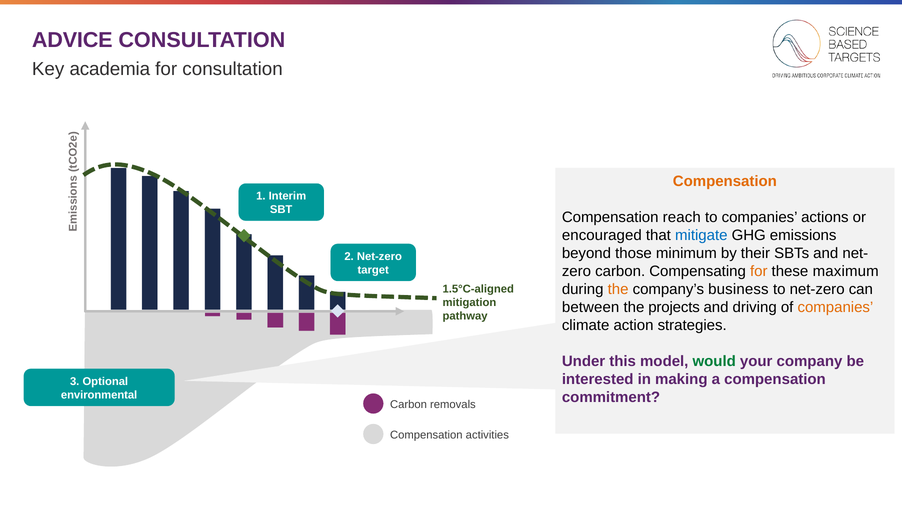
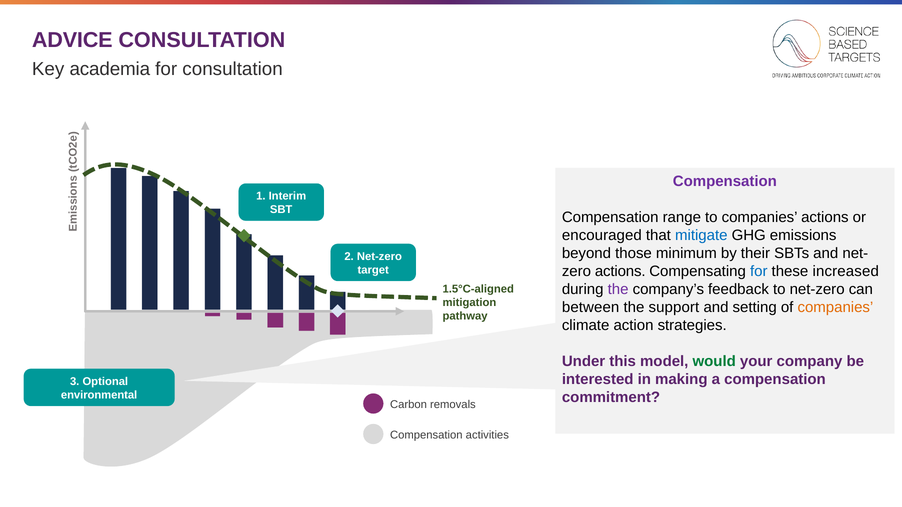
Compensation colour: orange -> purple (725, 181)
reach: reach -> range (682, 217)
carbon: carbon -> actions (620, 271)
for colour: orange -> blue (759, 271)
maximum: maximum -> increased (846, 271)
the colour: orange -> purple (618, 289)
business: business -> feedback (738, 289)
projects: projects -> support (674, 308)
driving: driving -> setting (755, 308)
